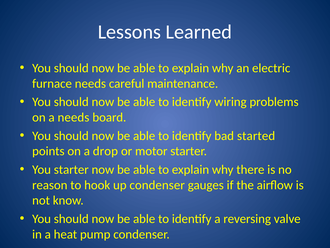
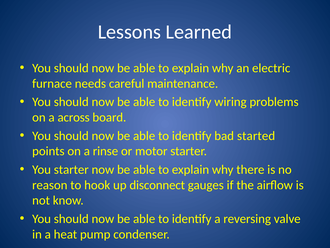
a needs: needs -> across (74, 117)
drop: drop -> rinse (105, 151)
up condenser: condenser -> disconnect (157, 185)
